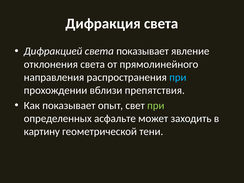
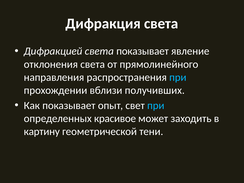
препятствия: препятствия -> получивших (155, 90)
при colour: light green -> light blue (156, 105)
асфальте: асфальте -> красивое (115, 118)
